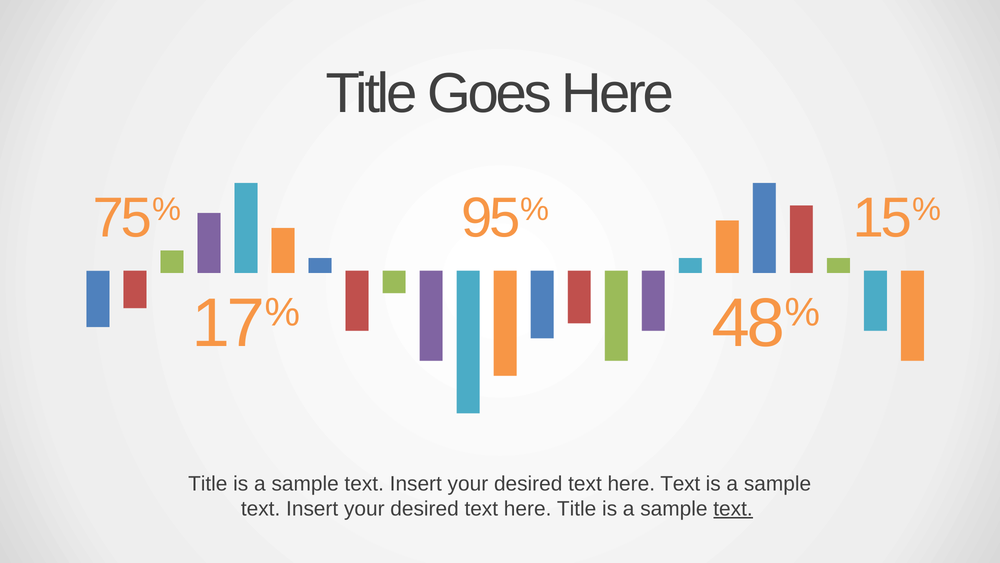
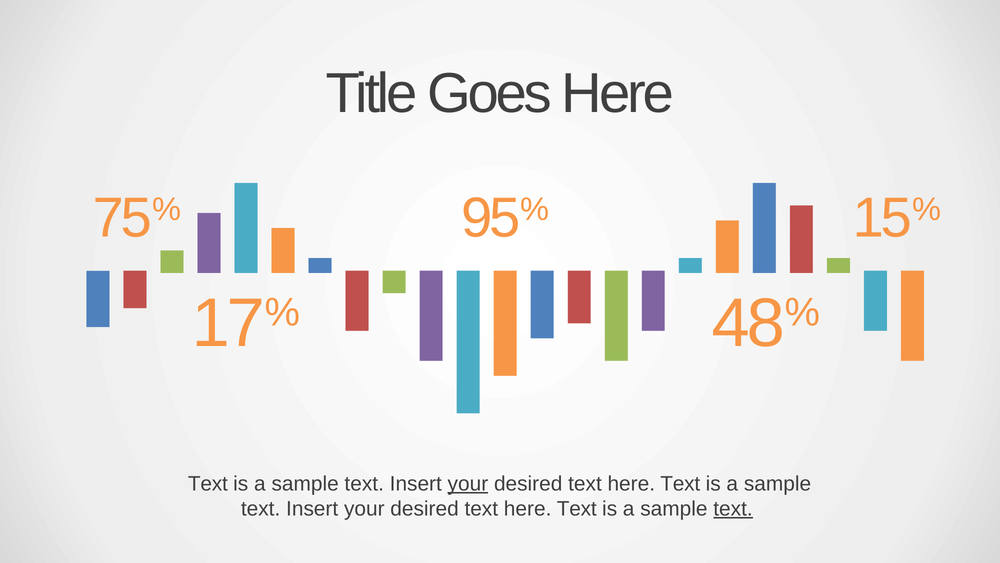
Title: Title -> Text (208, 483)
your underline: none -> present (468, 483)
Title: Title -> Text (577, 508)
